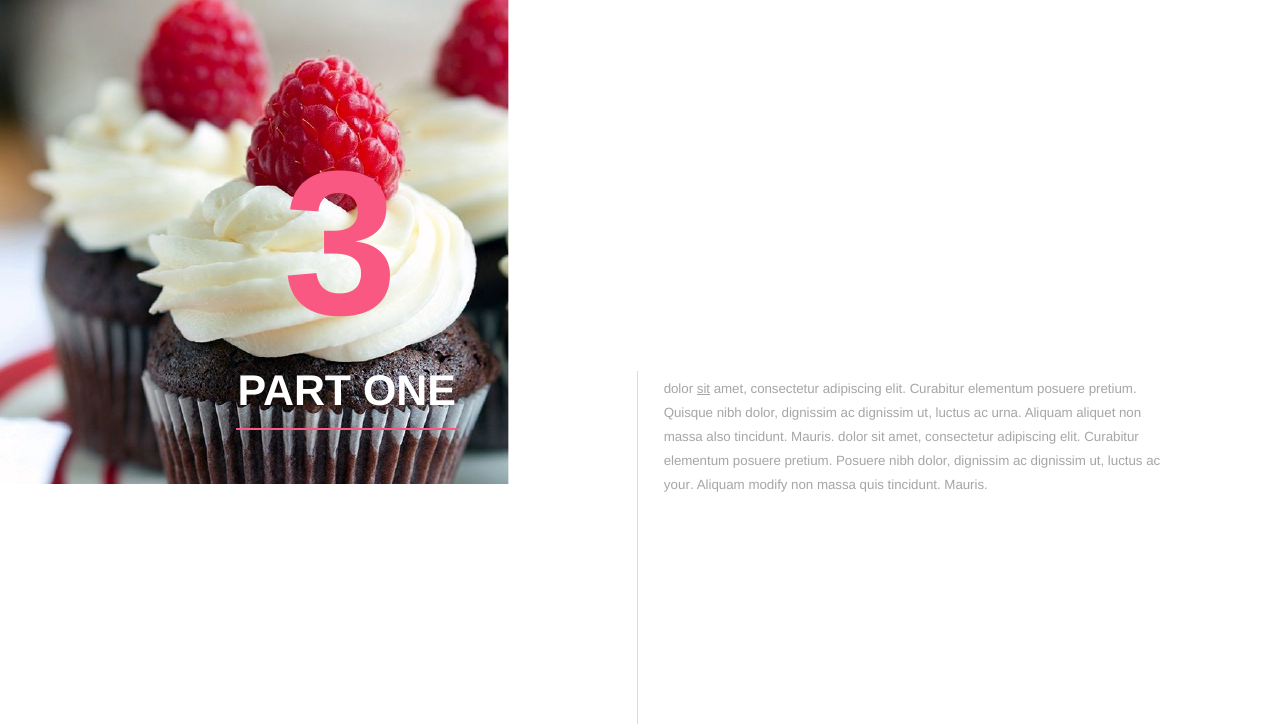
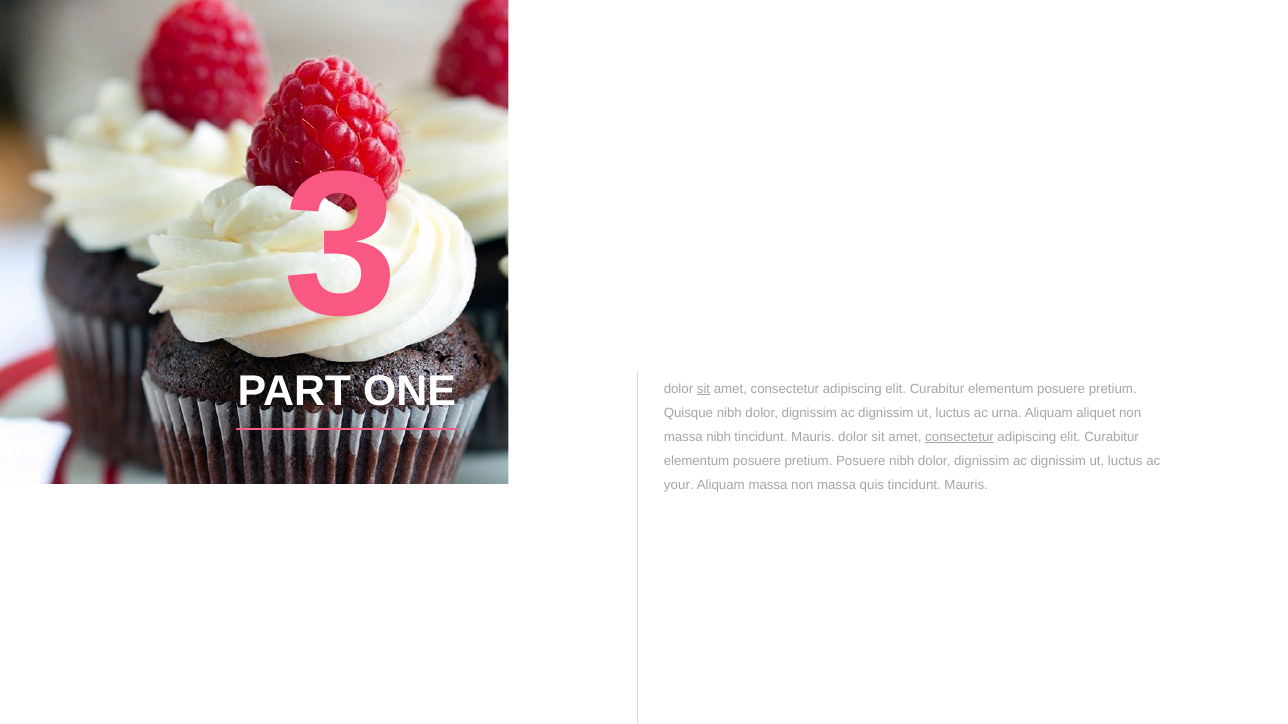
massa also: also -> nibh (719, 437)
consectetur underline: none -> present (960, 437)
Aliquam modify: modify -> massa (768, 485)
